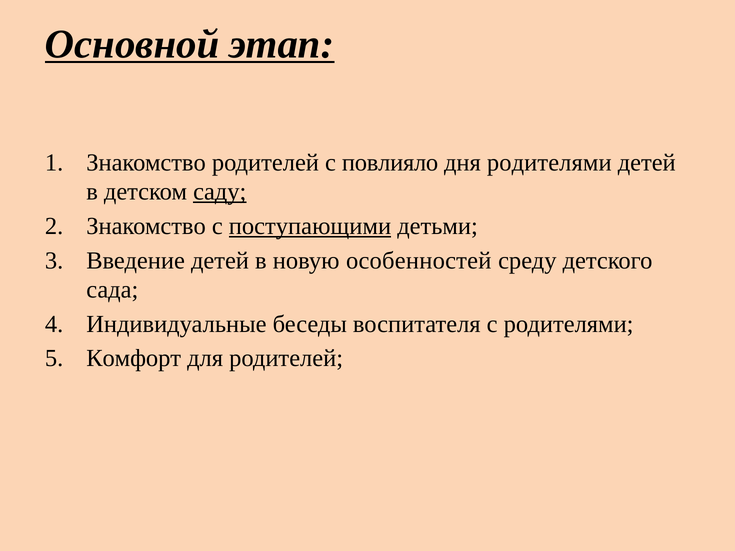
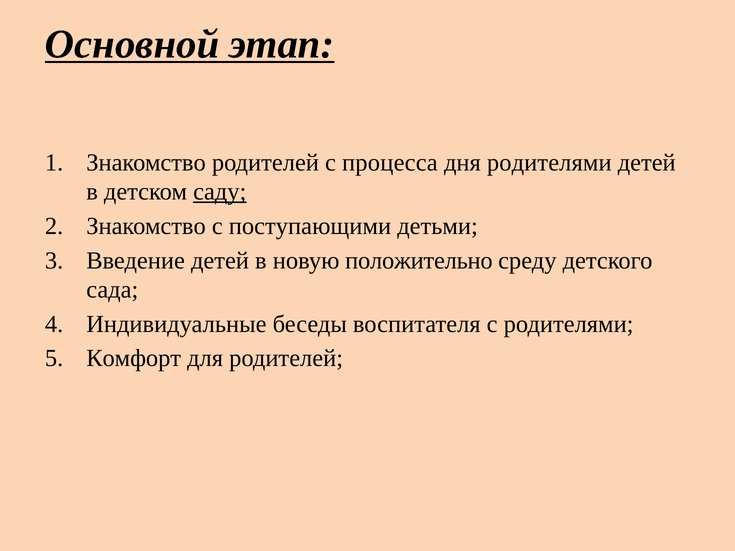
повлияло: повлияло -> процесса (390, 163)
поступающими underline: present -> none (310, 226)
особенностей: особенностей -> положительно (419, 261)
